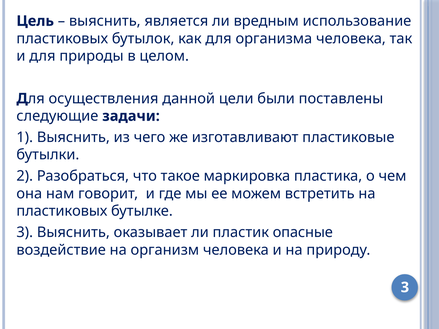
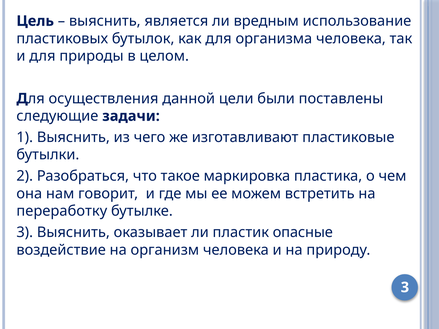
пластиковых: пластиковых -> переработку (62, 211)
